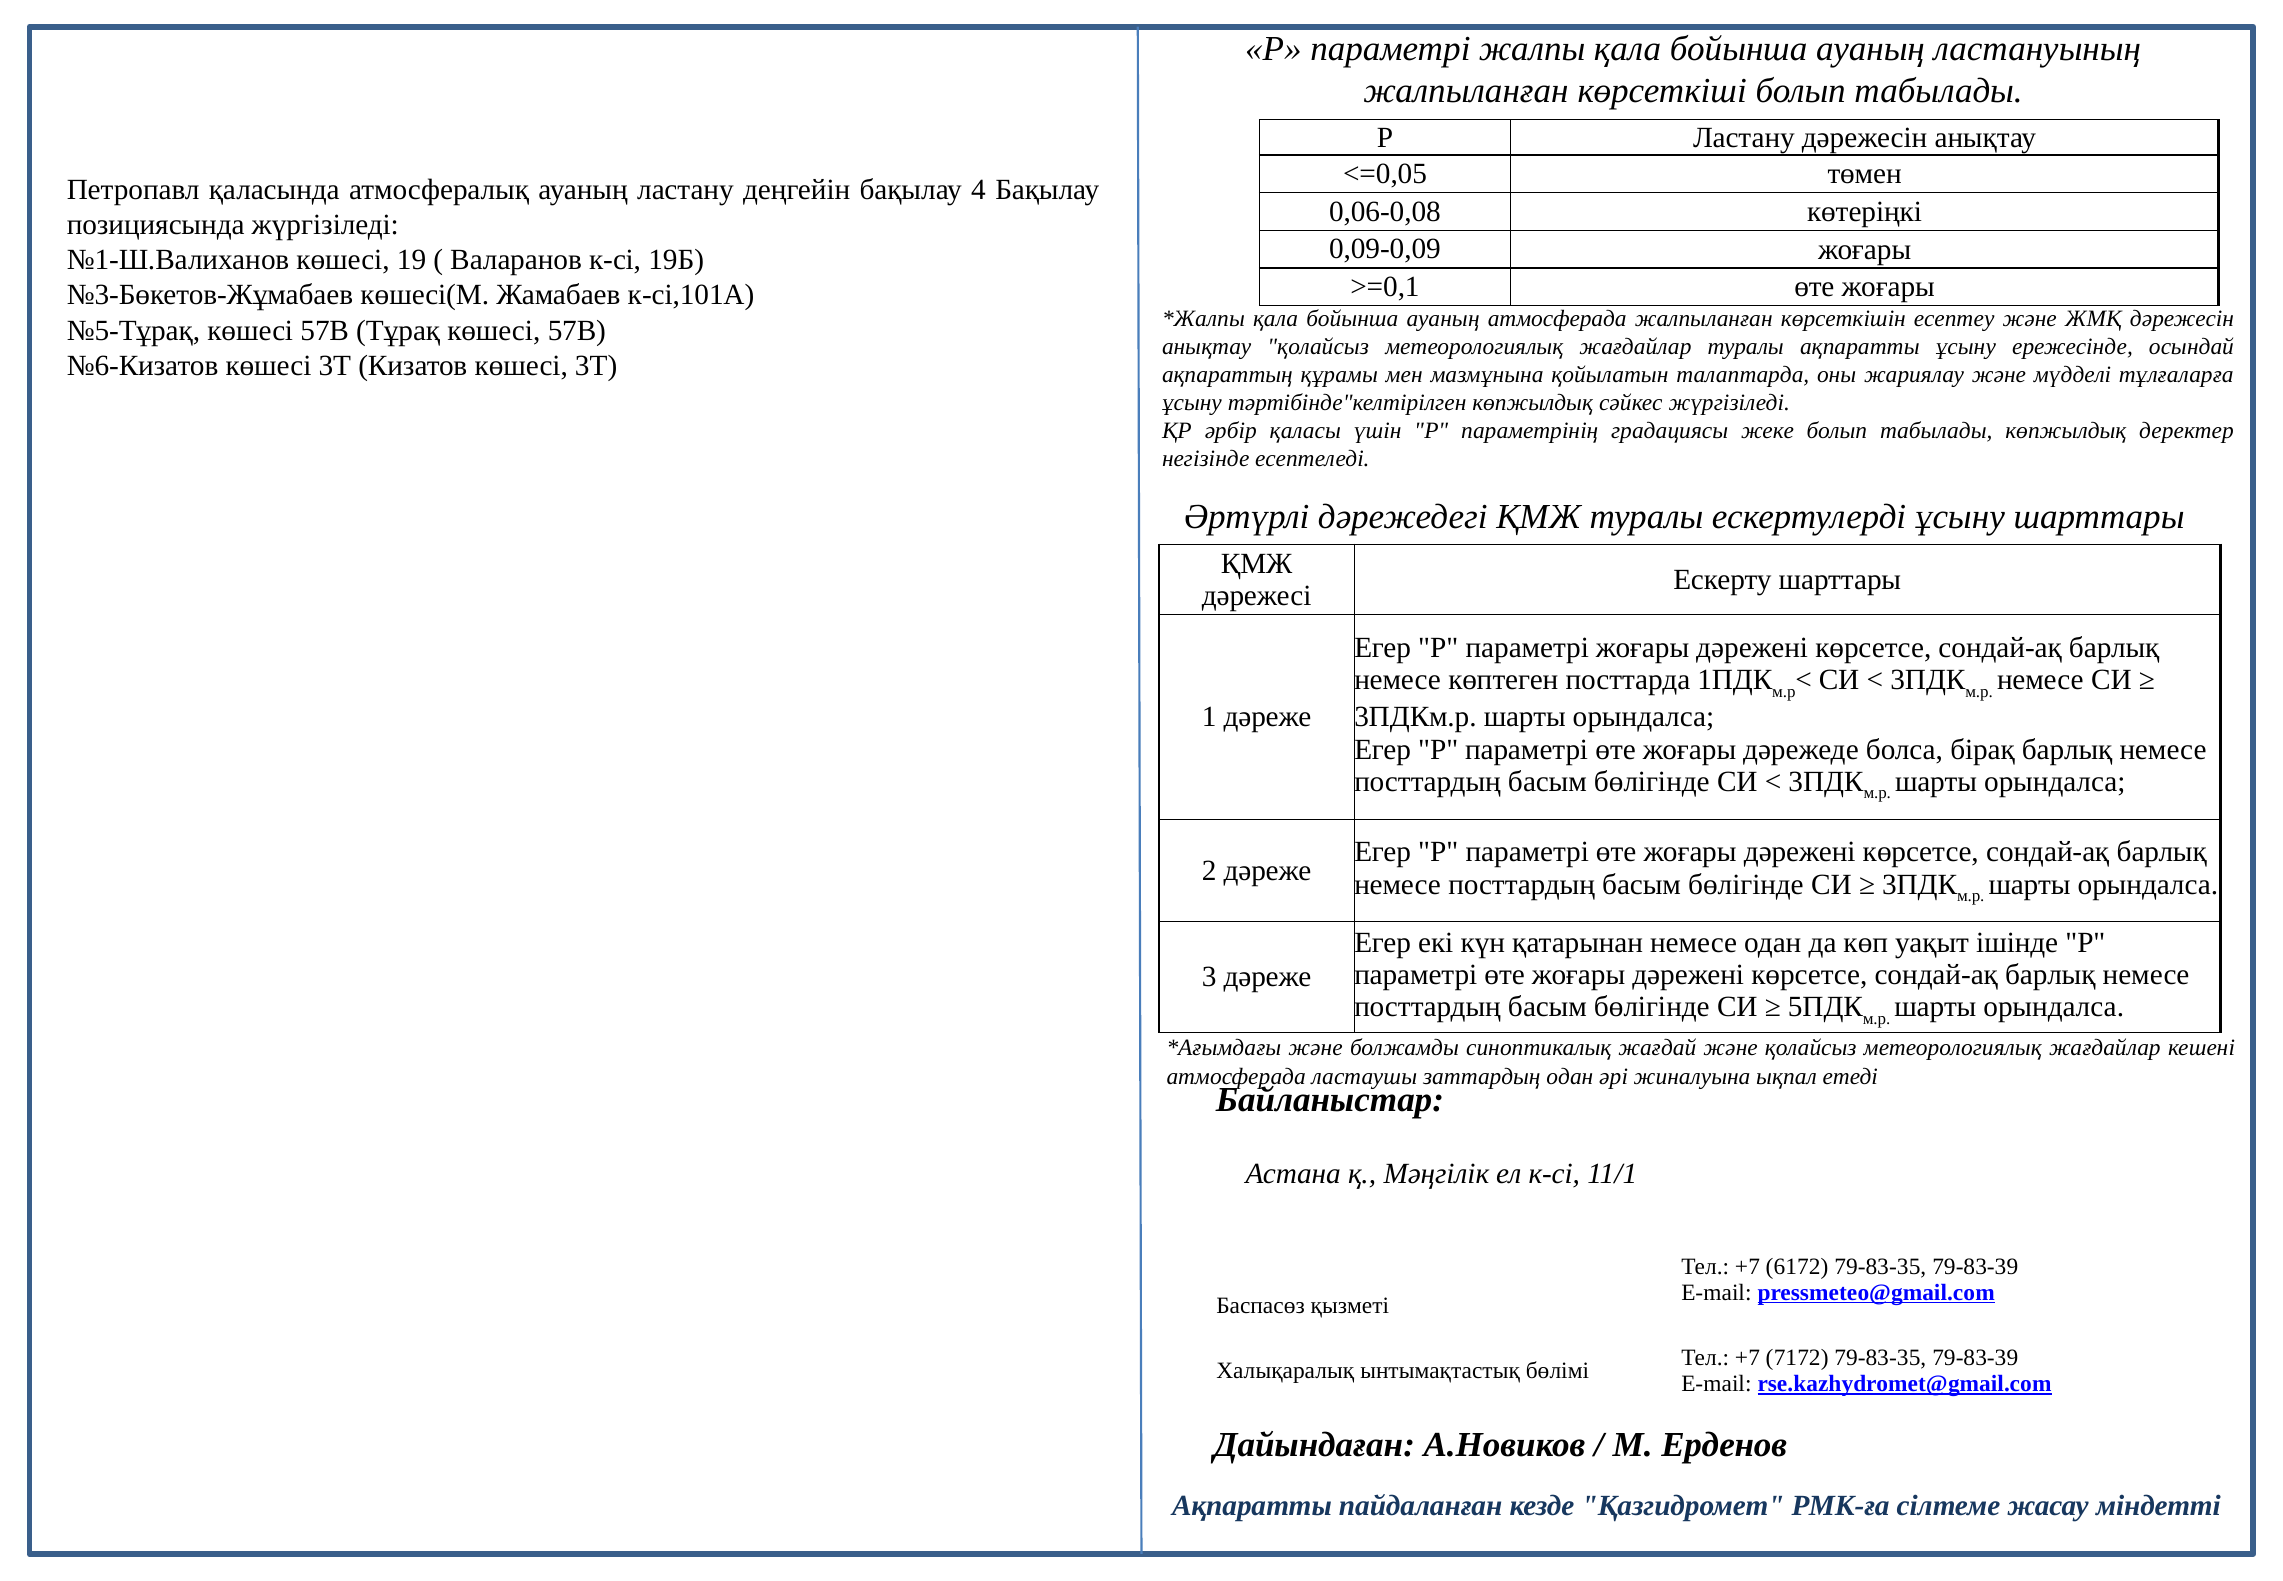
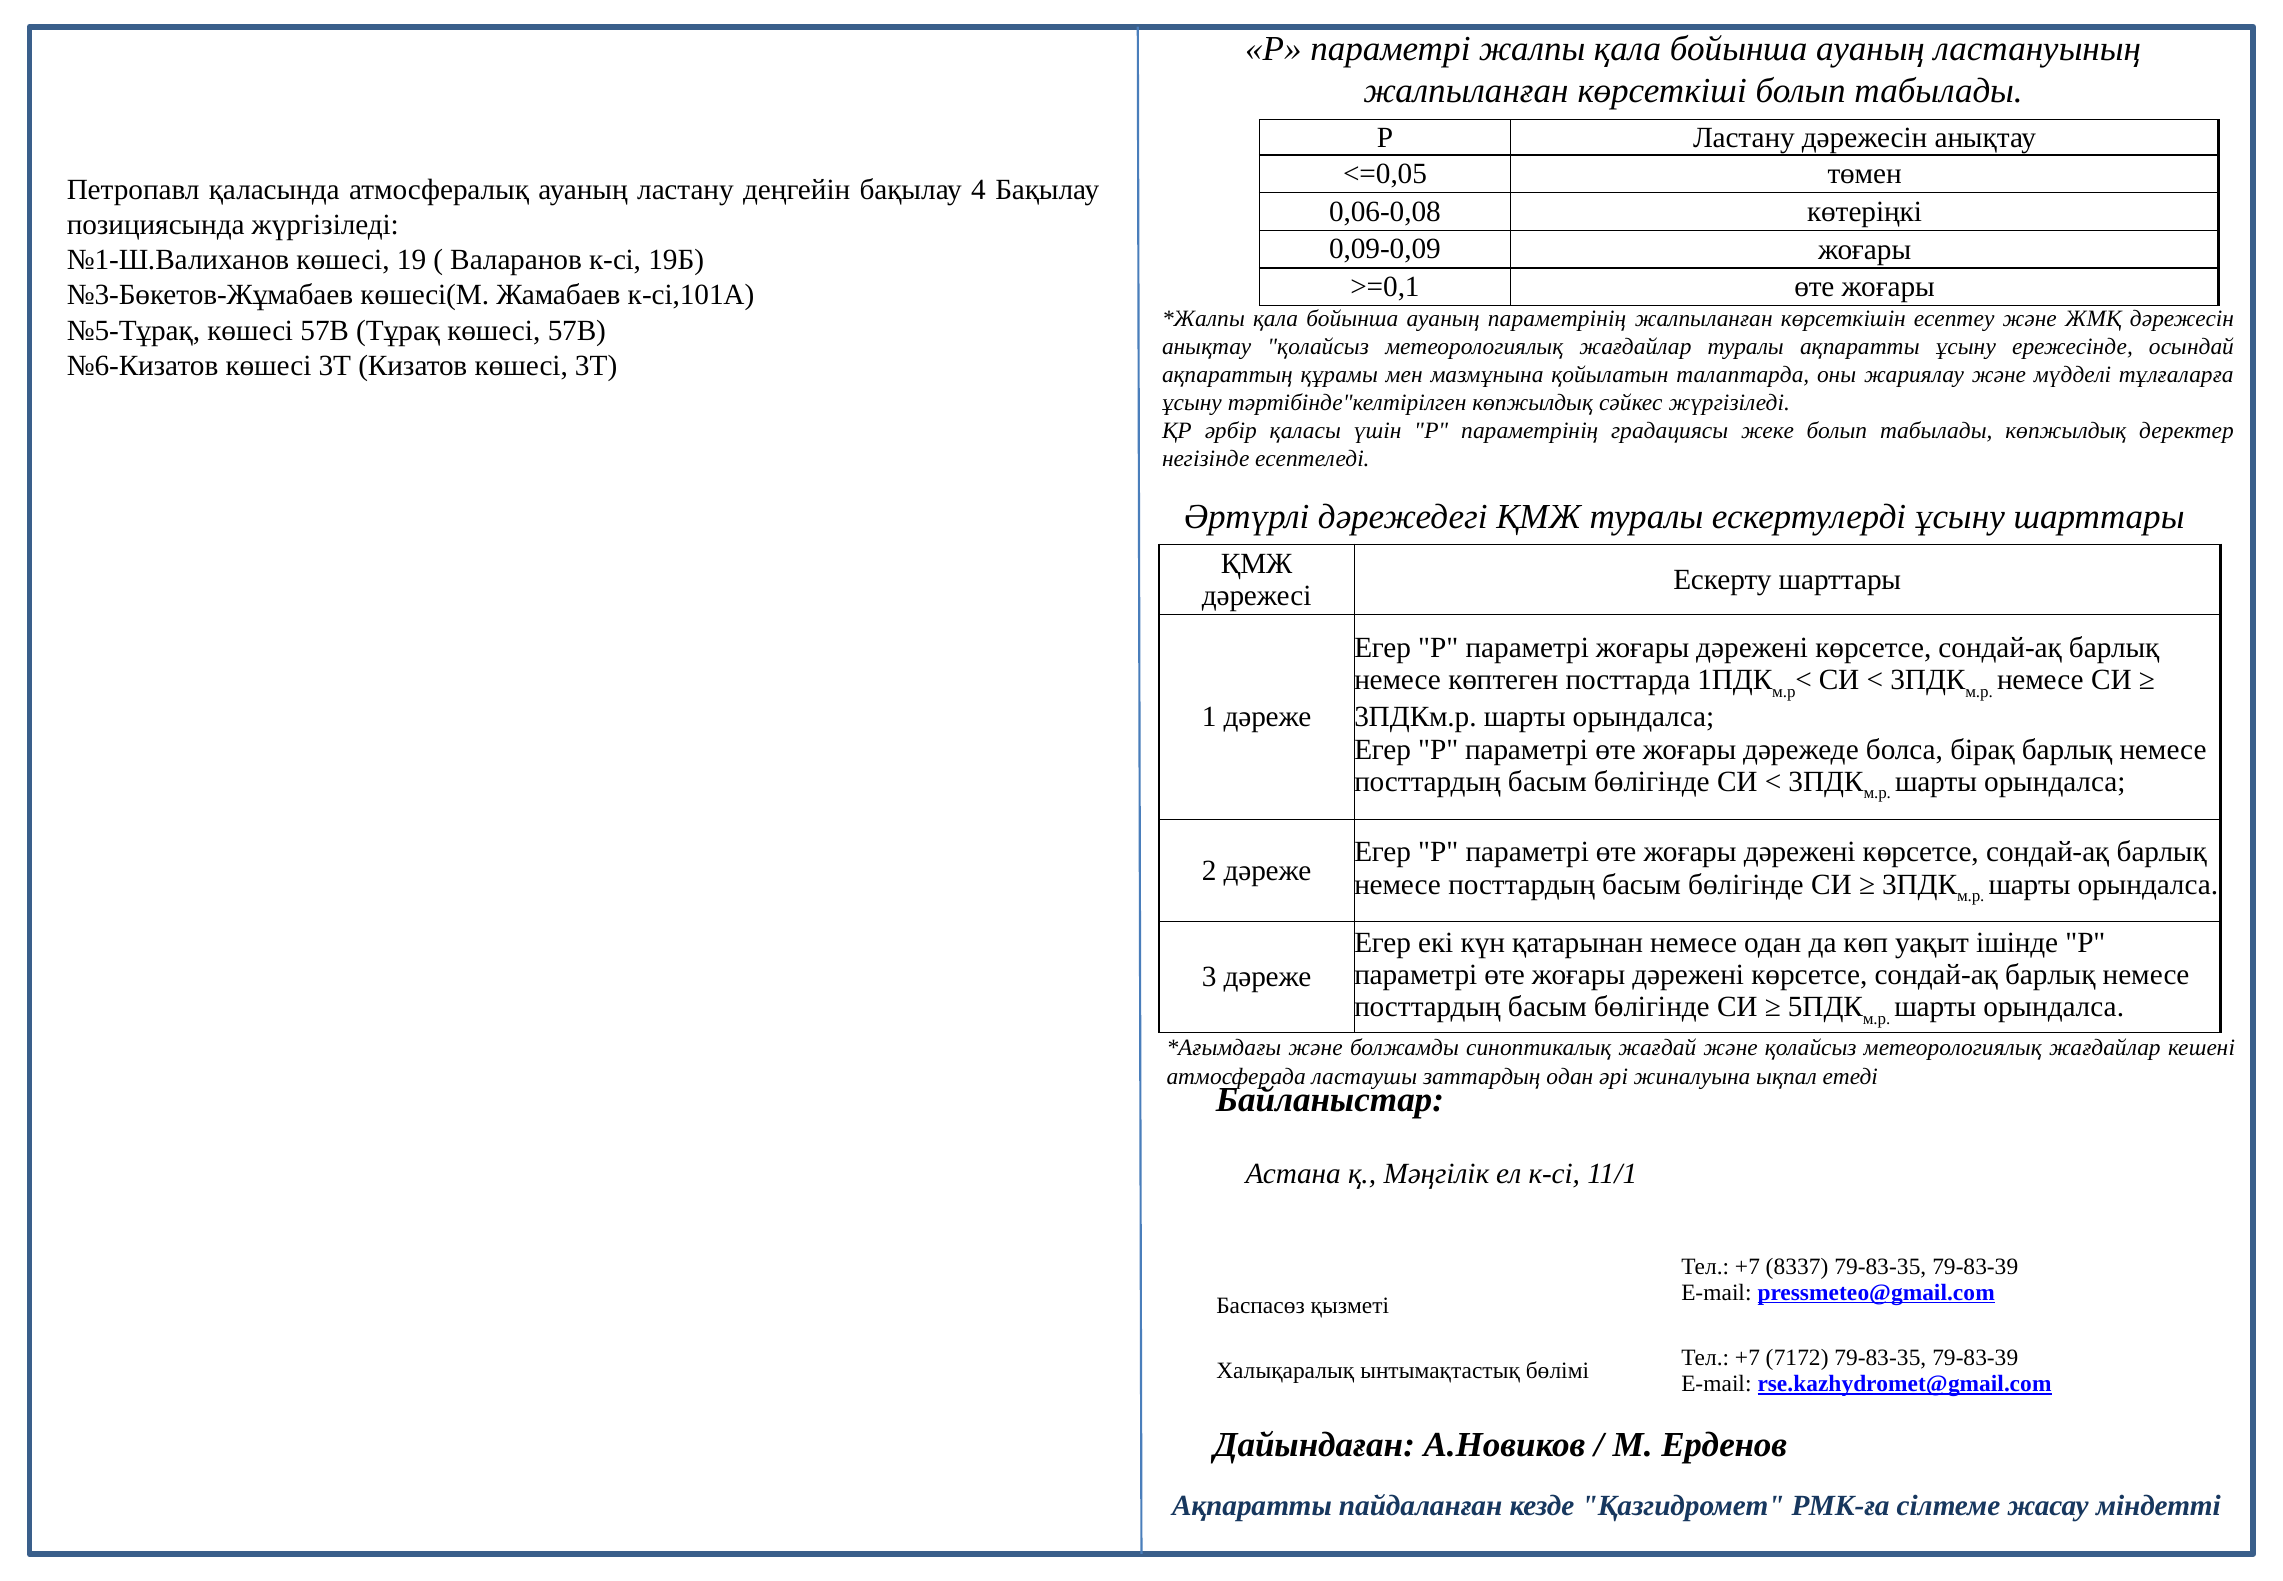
ауаның атмосферада: атмосферада -> параметрінің (1557, 319)
6172: 6172 -> 8337 (1797, 1266)
